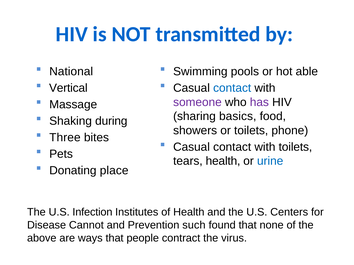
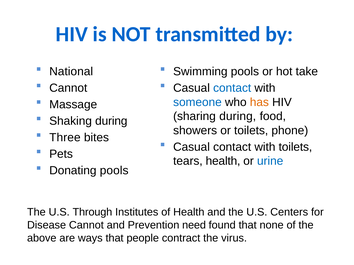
able: able -> take (307, 72)
Vertical: Vertical -> Cannot (68, 88)
someone colour: purple -> blue (197, 102)
has colour: purple -> orange (259, 102)
sharing basics: basics -> during (238, 116)
Donating place: place -> pools (114, 171)
Infection: Infection -> Through (92, 213)
such: such -> need (194, 226)
